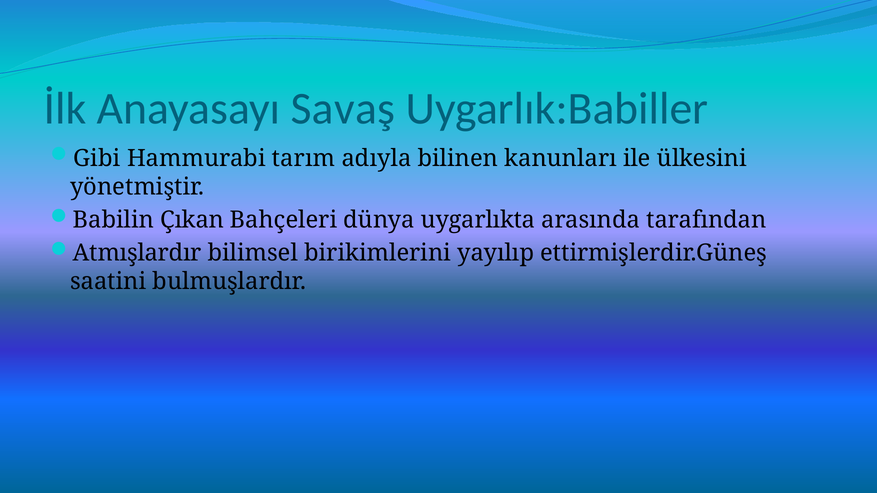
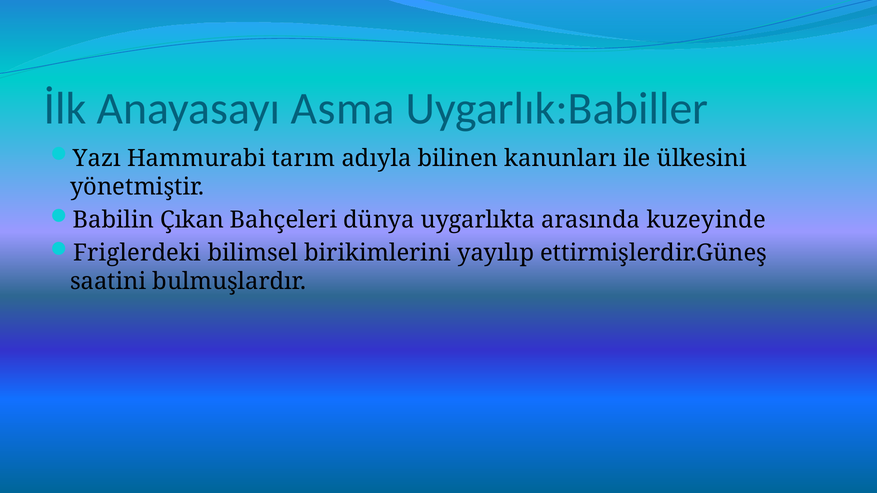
Savaş: Savaş -> Asma (343, 109)
Gibi: Gibi -> Yazı (97, 158)
tarafından: tarafından -> kuzeyinde (706, 220)
Atmışlardır: Atmışlardır -> Friglerdeki (137, 253)
